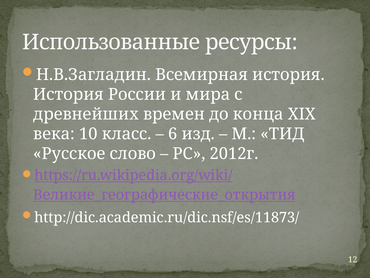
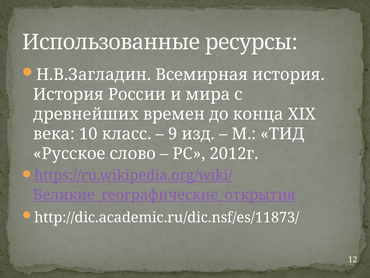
6: 6 -> 9 (173, 134)
